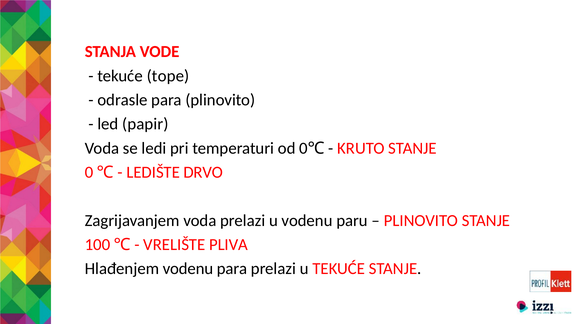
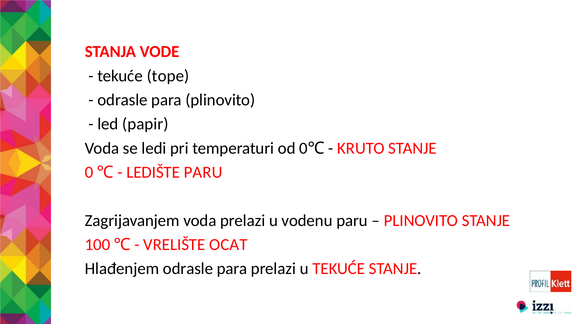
LEDIŠTE DRVO: DRVO -> PARU (203, 172)
PLIVA: PLIVA -> OCAT (228, 244)
Hlađenjem vodenu: vodenu -> odrasle (188, 268)
